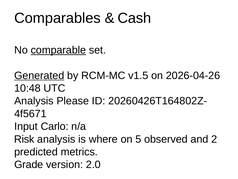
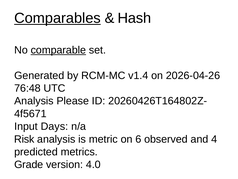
Comparables underline: none -> present (57, 18)
Cash: Cash -> Hash (134, 18)
Generated underline: present -> none (39, 75)
v1.5: v1.5 -> v1.4 (138, 75)
10:48: 10:48 -> 76:48 (27, 88)
Carlo: Carlo -> Days (54, 126)
where: where -> metric (103, 139)
5: 5 -> 6 (138, 139)
2: 2 -> 4 (214, 139)
2.0: 2.0 -> 4.0 (93, 164)
